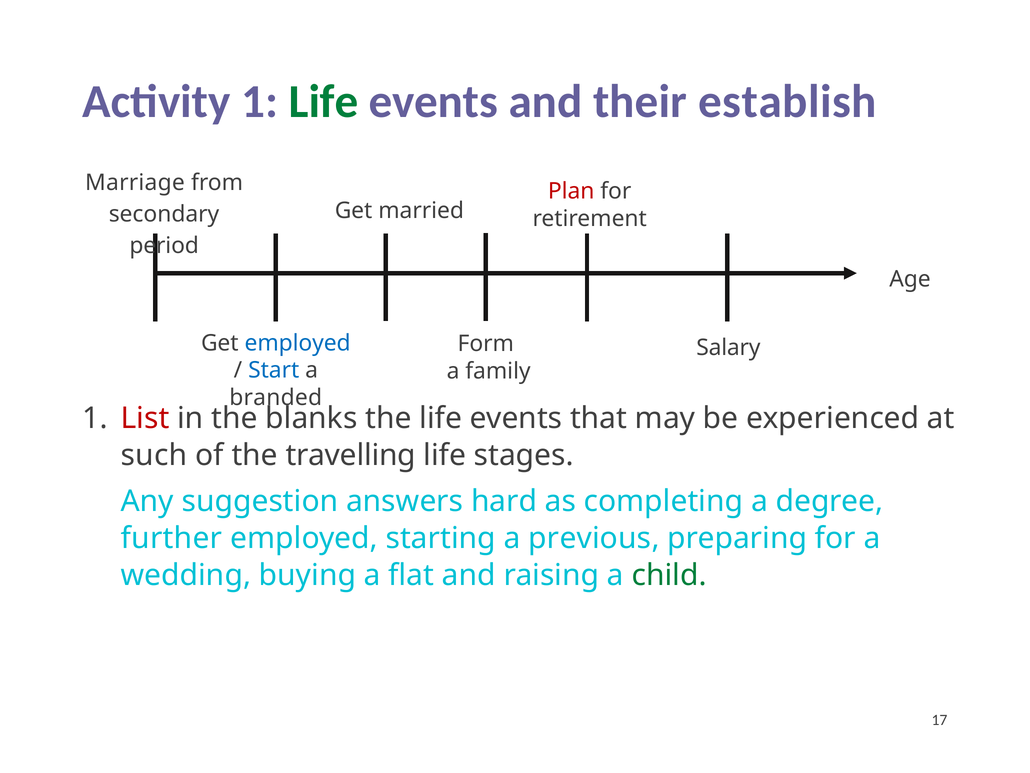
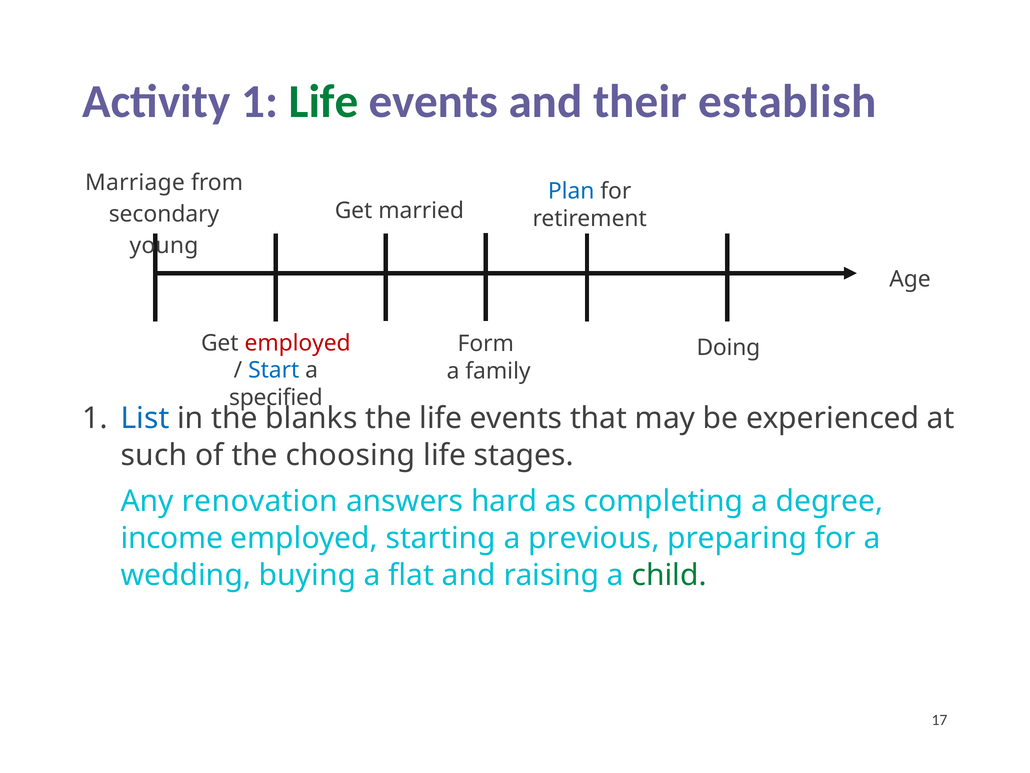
Plan colour: red -> blue (571, 191)
period: period -> young (164, 246)
employed colour: blue -> red (298, 343)
Salary: Salary -> Doing (728, 347)
branded: branded -> specified (276, 398)
List colour: red -> blue (145, 418)
travelling: travelling -> choosing (351, 455)
suggestion: suggestion -> renovation (260, 501)
further: further -> income (172, 538)
